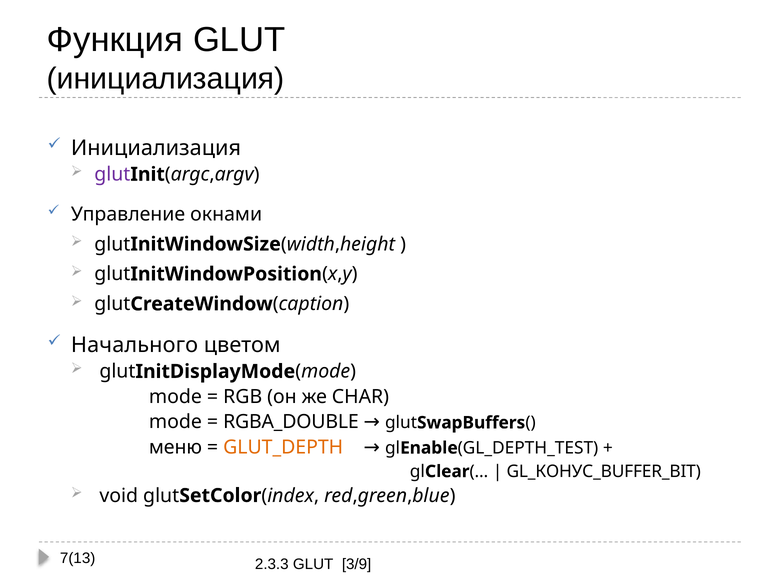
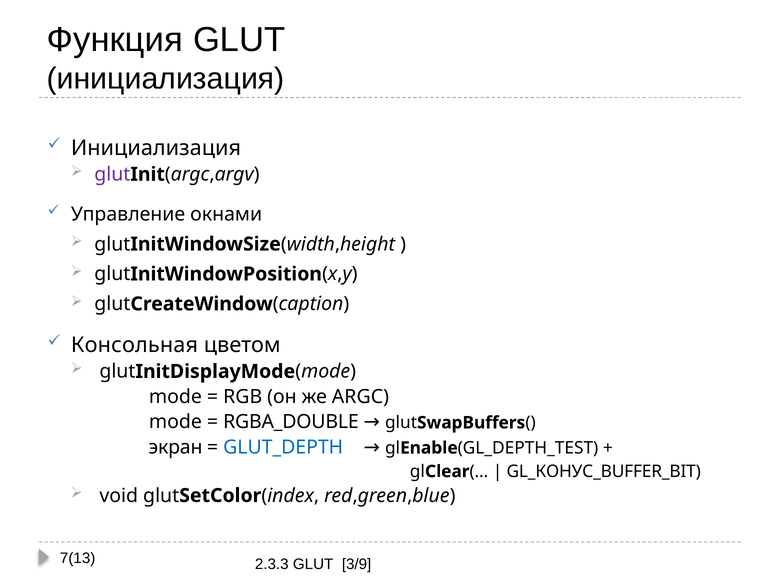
Начального: Начального -> Консольная (135, 345)
CHAR: CHAR -> ARGC (360, 397)
меню: меню -> экран (176, 447)
GLUT_DEPTH colour: orange -> blue (283, 447)
